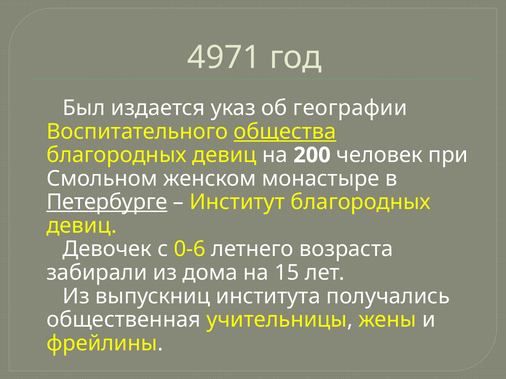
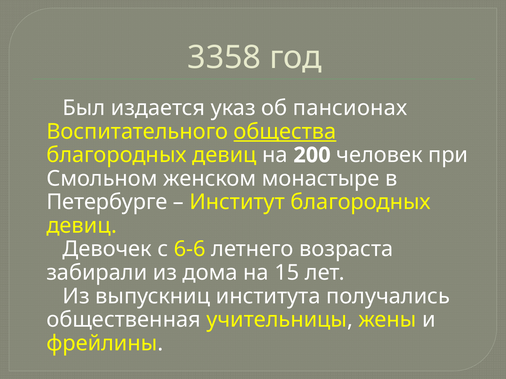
4971: 4971 -> 3358 (224, 58)
географии: географии -> пансионах (350, 108)
Петербурге underline: present -> none (107, 202)
0-6: 0-6 -> 6-6 (190, 249)
